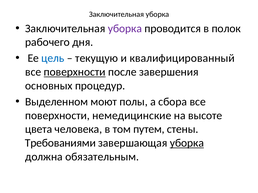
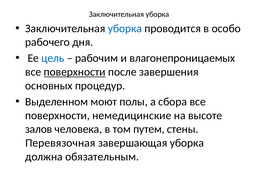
уборка colour: purple -> blue (125, 29)
полок: полок -> особо (226, 29)
текущую: текущую -> рабочим (97, 58)
квалифицированный: квалифицированный -> влагонепроницаемых (182, 58)
цвета: цвета -> залов (39, 130)
Требованиями: Требованиями -> Перевязочная (60, 143)
уборка underline: present -> none (187, 143)
